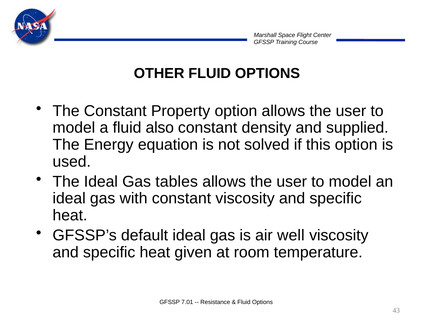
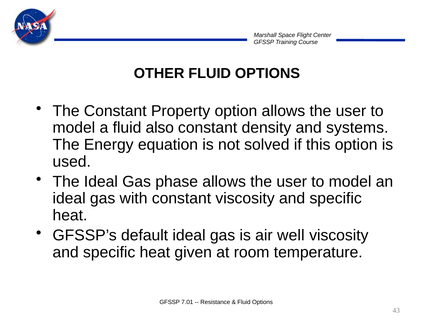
supplied: supplied -> systems (357, 128)
tables: tables -> phase (177, 182)
